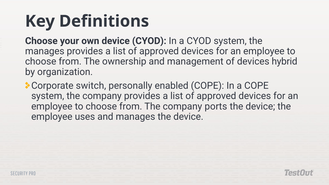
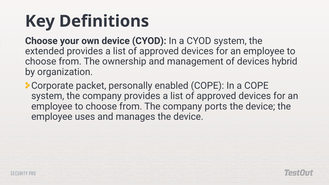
manages: manages -> extended (45, 51)
switch: switch -> packet (91, 86)
